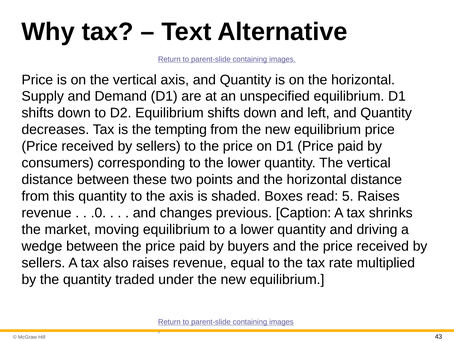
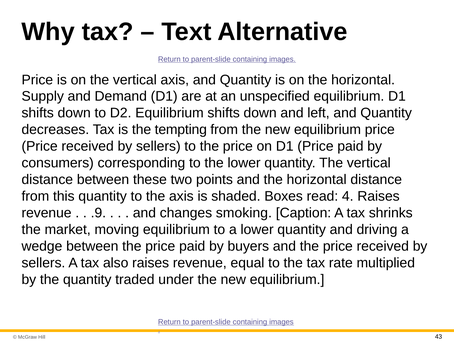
5: 5 -> 4 (348, 196)
.0: .0 -> .9 (98, 213)
previous: previous -> smoking (244, 213)
